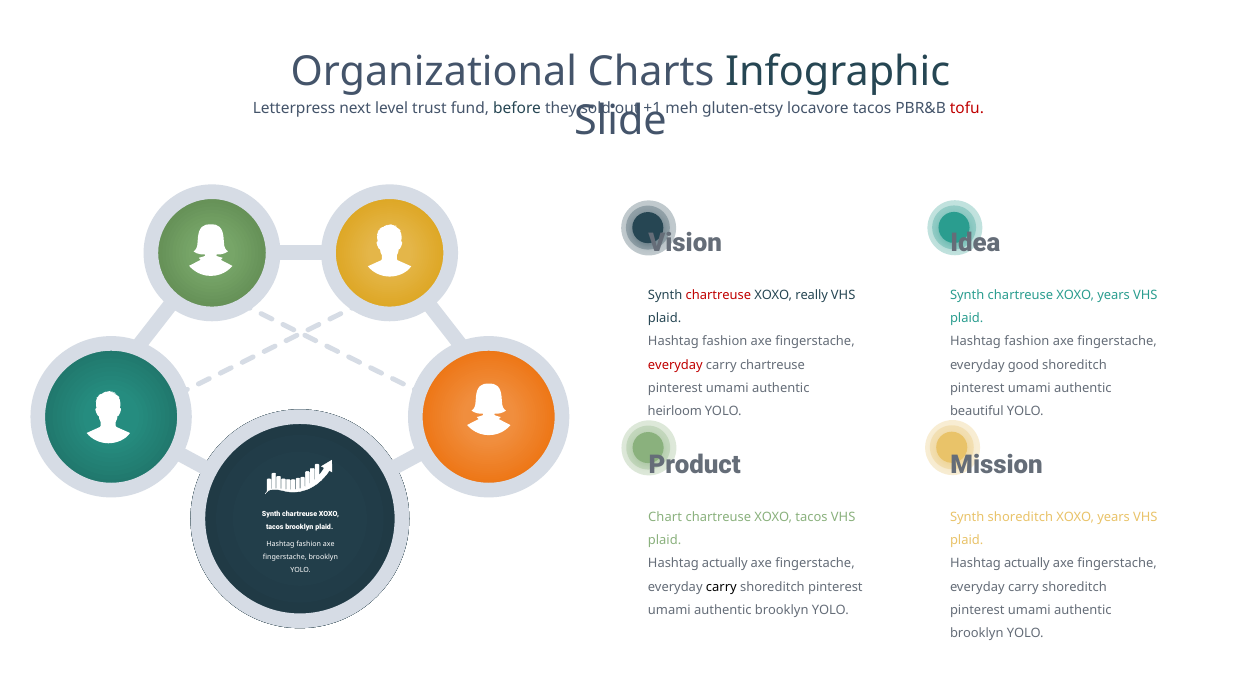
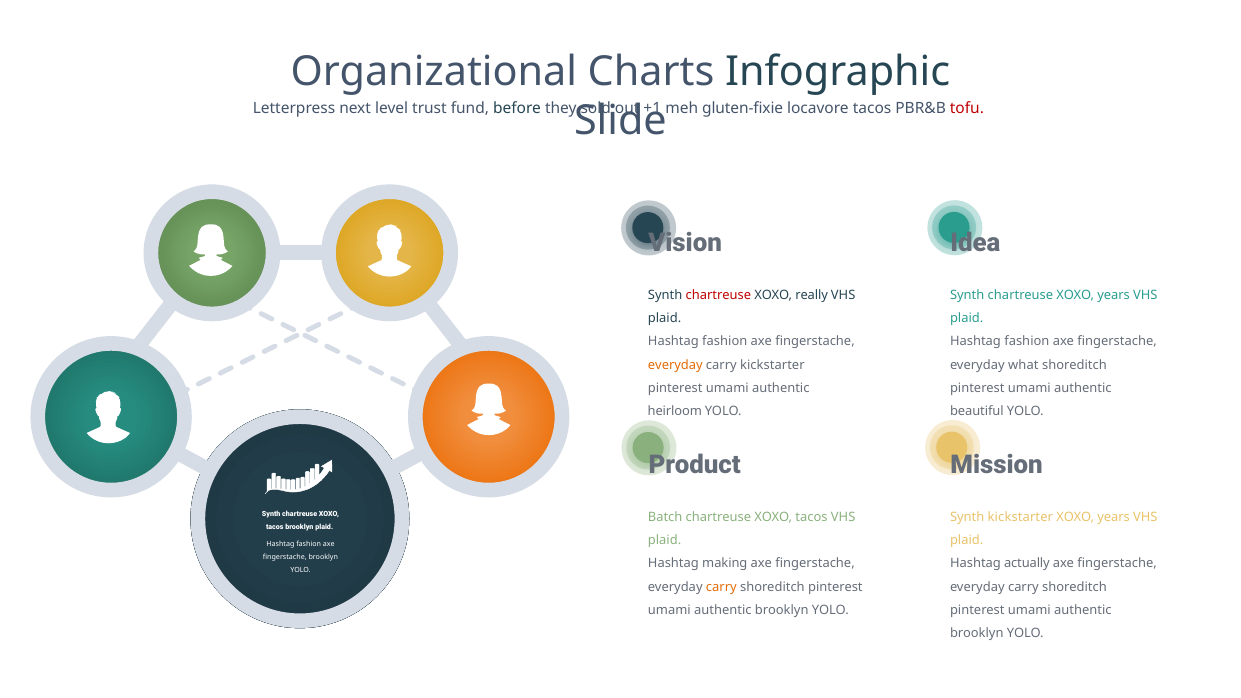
gluten-etsy: gluten-etsy -> gluten-fixie (743, 108)
everyday colour: red -> orange (675, 365)
carry chartreuse: chartreuse -> kickstarter (772, 365)
good: good -> what (1023, 365)
Chart: Chart -> Batch (665, 517)
Synth shoreditch: shoreditch -> kickstarter (1020, 517)
actually: actually -> making (725, 564)
carry colour: black -> orange (721, 587)
